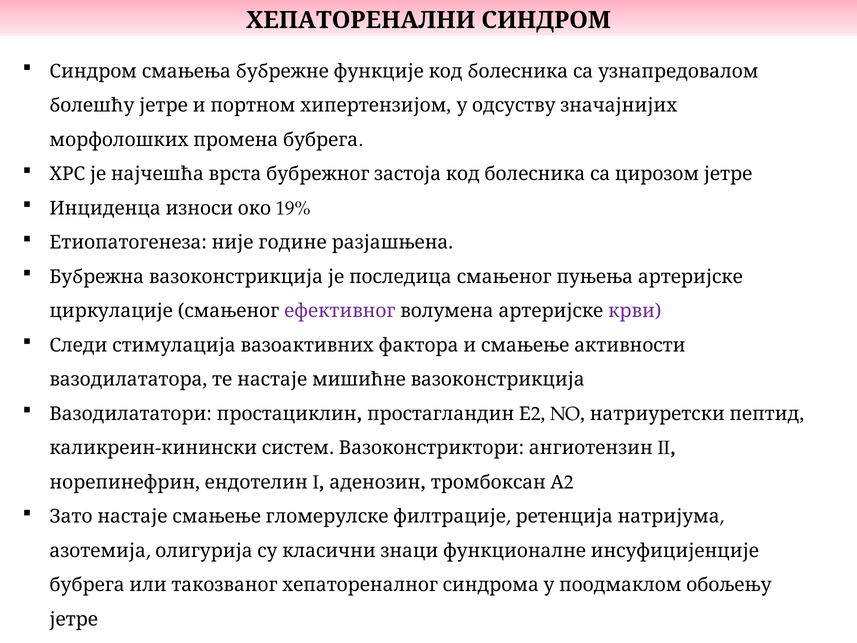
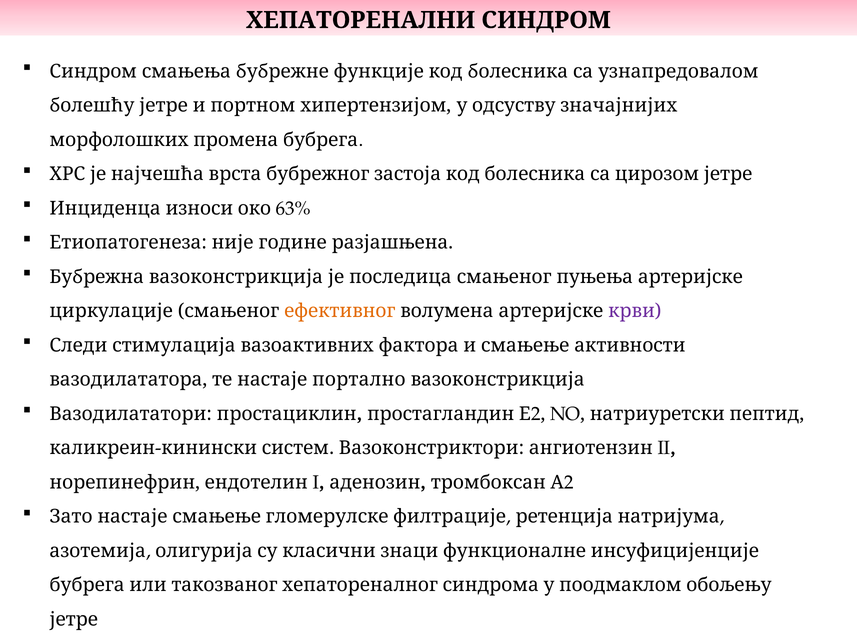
19%: 19% -> 63% (293, 208)
ефективног colour: purple -> orange (340, 311)
мишићне: мишићне -> портално (359, 379)
